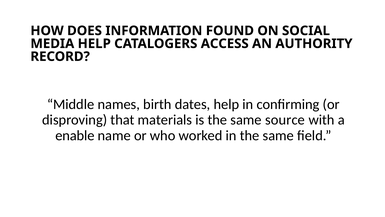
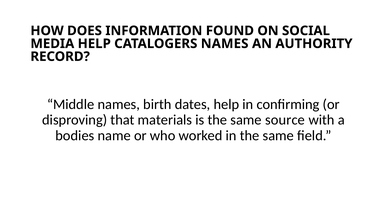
CATALOGERS ACCESS: ACCESS -> NAMES (225, 44)
enable: enable -> bodies (75, 135)
